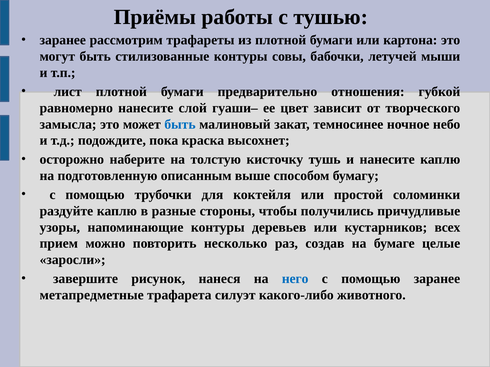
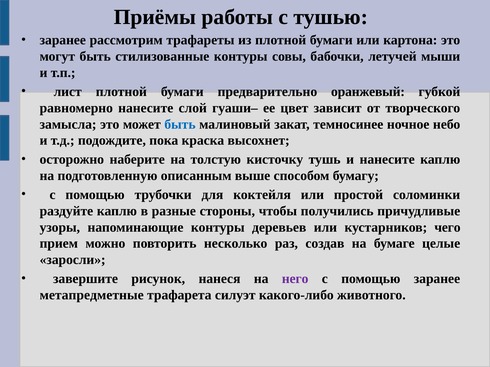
отношения: отношения -> оранжевый (368, 92)
всех: всех -> чего (447, 228)
него colour: blue -> purple (295, 279)
